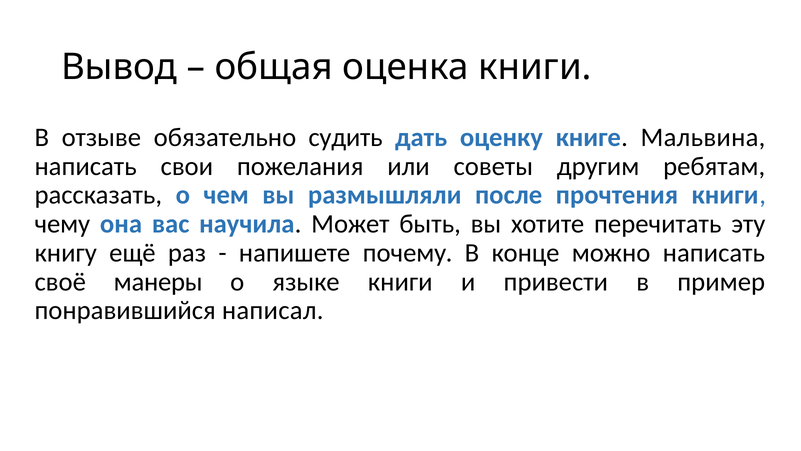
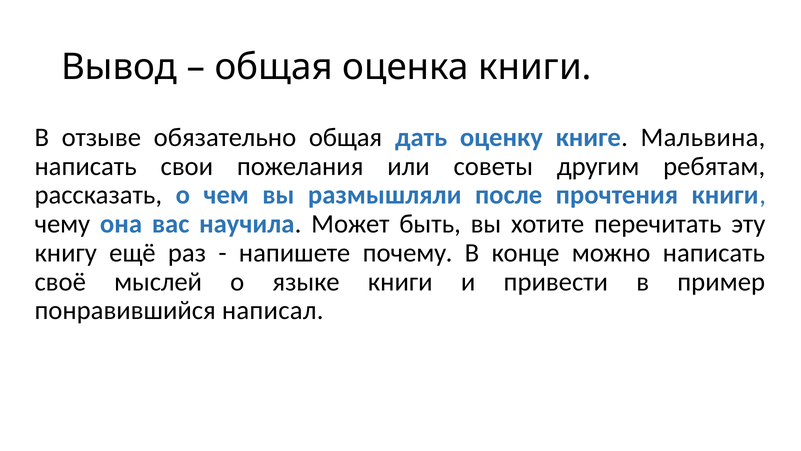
обязательно судить: судить -> общая (345, 137)
манеры: манеры -> мыслей (158, 281)
